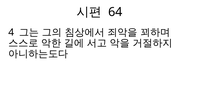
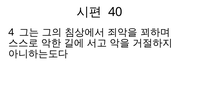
64: 64 -> 40 (115, 12)
